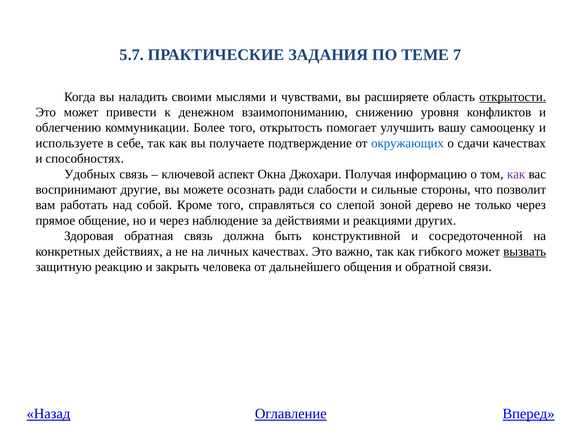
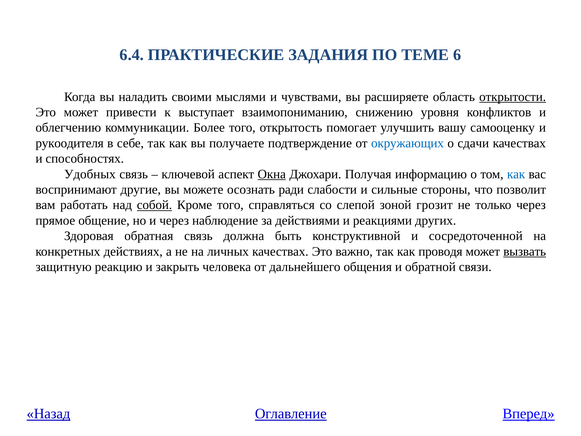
5.7: 5.7 -> 6.4 (132, 55)
7: 7 -> 6 (457, 55)
денежном: денежном -> выступает (206, 112)
используете: используете -> рукоодителя (70, 143)
Окна underline: none -> present (272, 174)
как colour: purple -> blue (516, 174)
собой underline: none -> present (154, 205)
дерево: дерево -> грозит (435, 205)
гибкого: гибкого -> проводя (440, 251)
